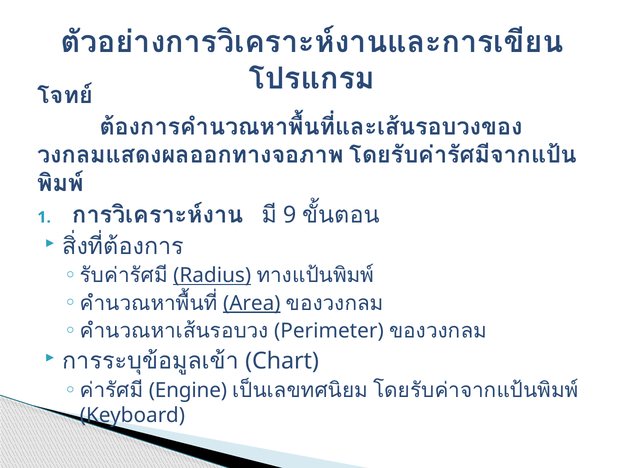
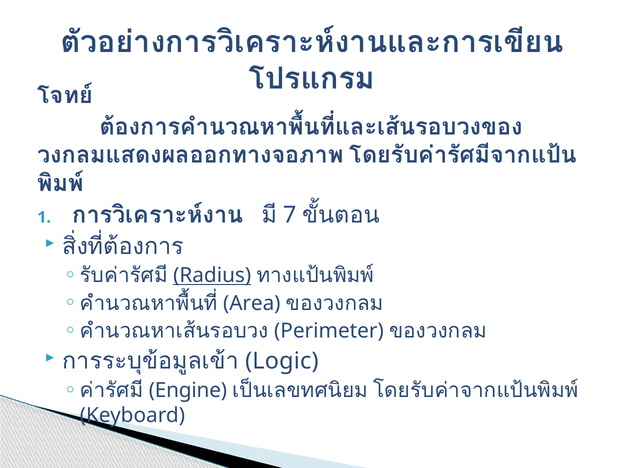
9: 9 -> 7 (290, 215)
Area underline: present -> none (252, 303)
Chart: Chart -> Logic (282, 361)
